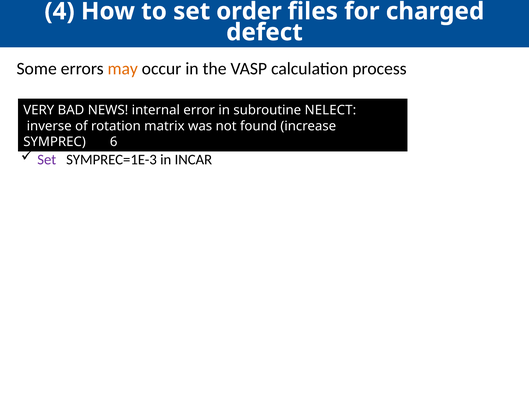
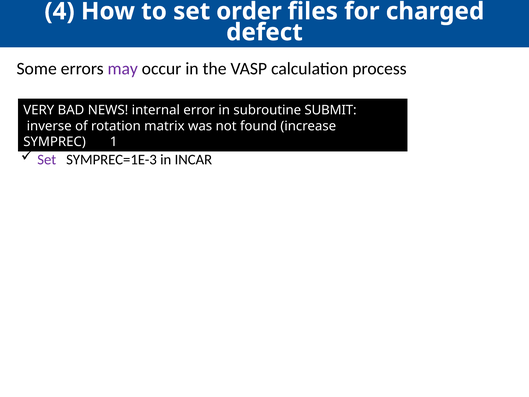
may colour: orange -> purple (123, 69)
NELECT: NELECT -> SUBMIT (331, 110)
6: 6 -> 1 (114, 142)
